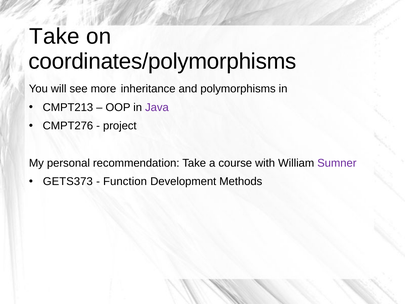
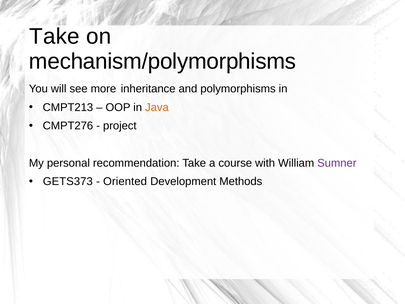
coordinates/polymorphisms: coordinates/polymorphisms -> mechanism/polymorphisms (163, 61)
Java colour: purple -> orange (157, 107)
Function: Function -> Oriented (125, 181)
